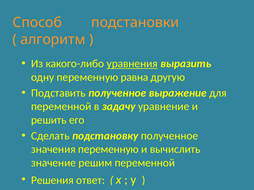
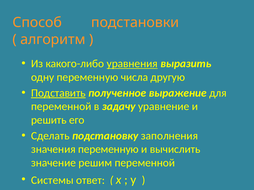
равна: равна -> числа (134, 77)
Подставить underline: none -> present (58, 93)
подстановку полученное: полученное -> заполнения (169, 136)
Решения: Решения -> Системы (52, 181)
